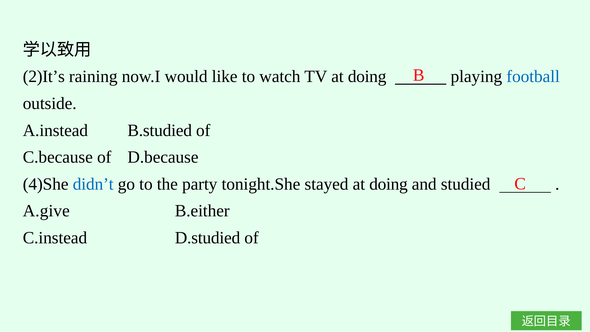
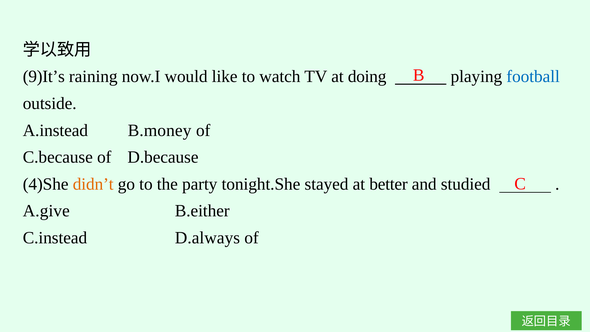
2)It’s: 2)It’s -> 9)It’s (44, 77)
B.studied: B.studied -> B.money (160, 130)
didn’t colour: blue -> orange (93, 184)
stayed at doing: doing -> better (388, 184)
D.studied: D.studied -> D.always (207, 238)
